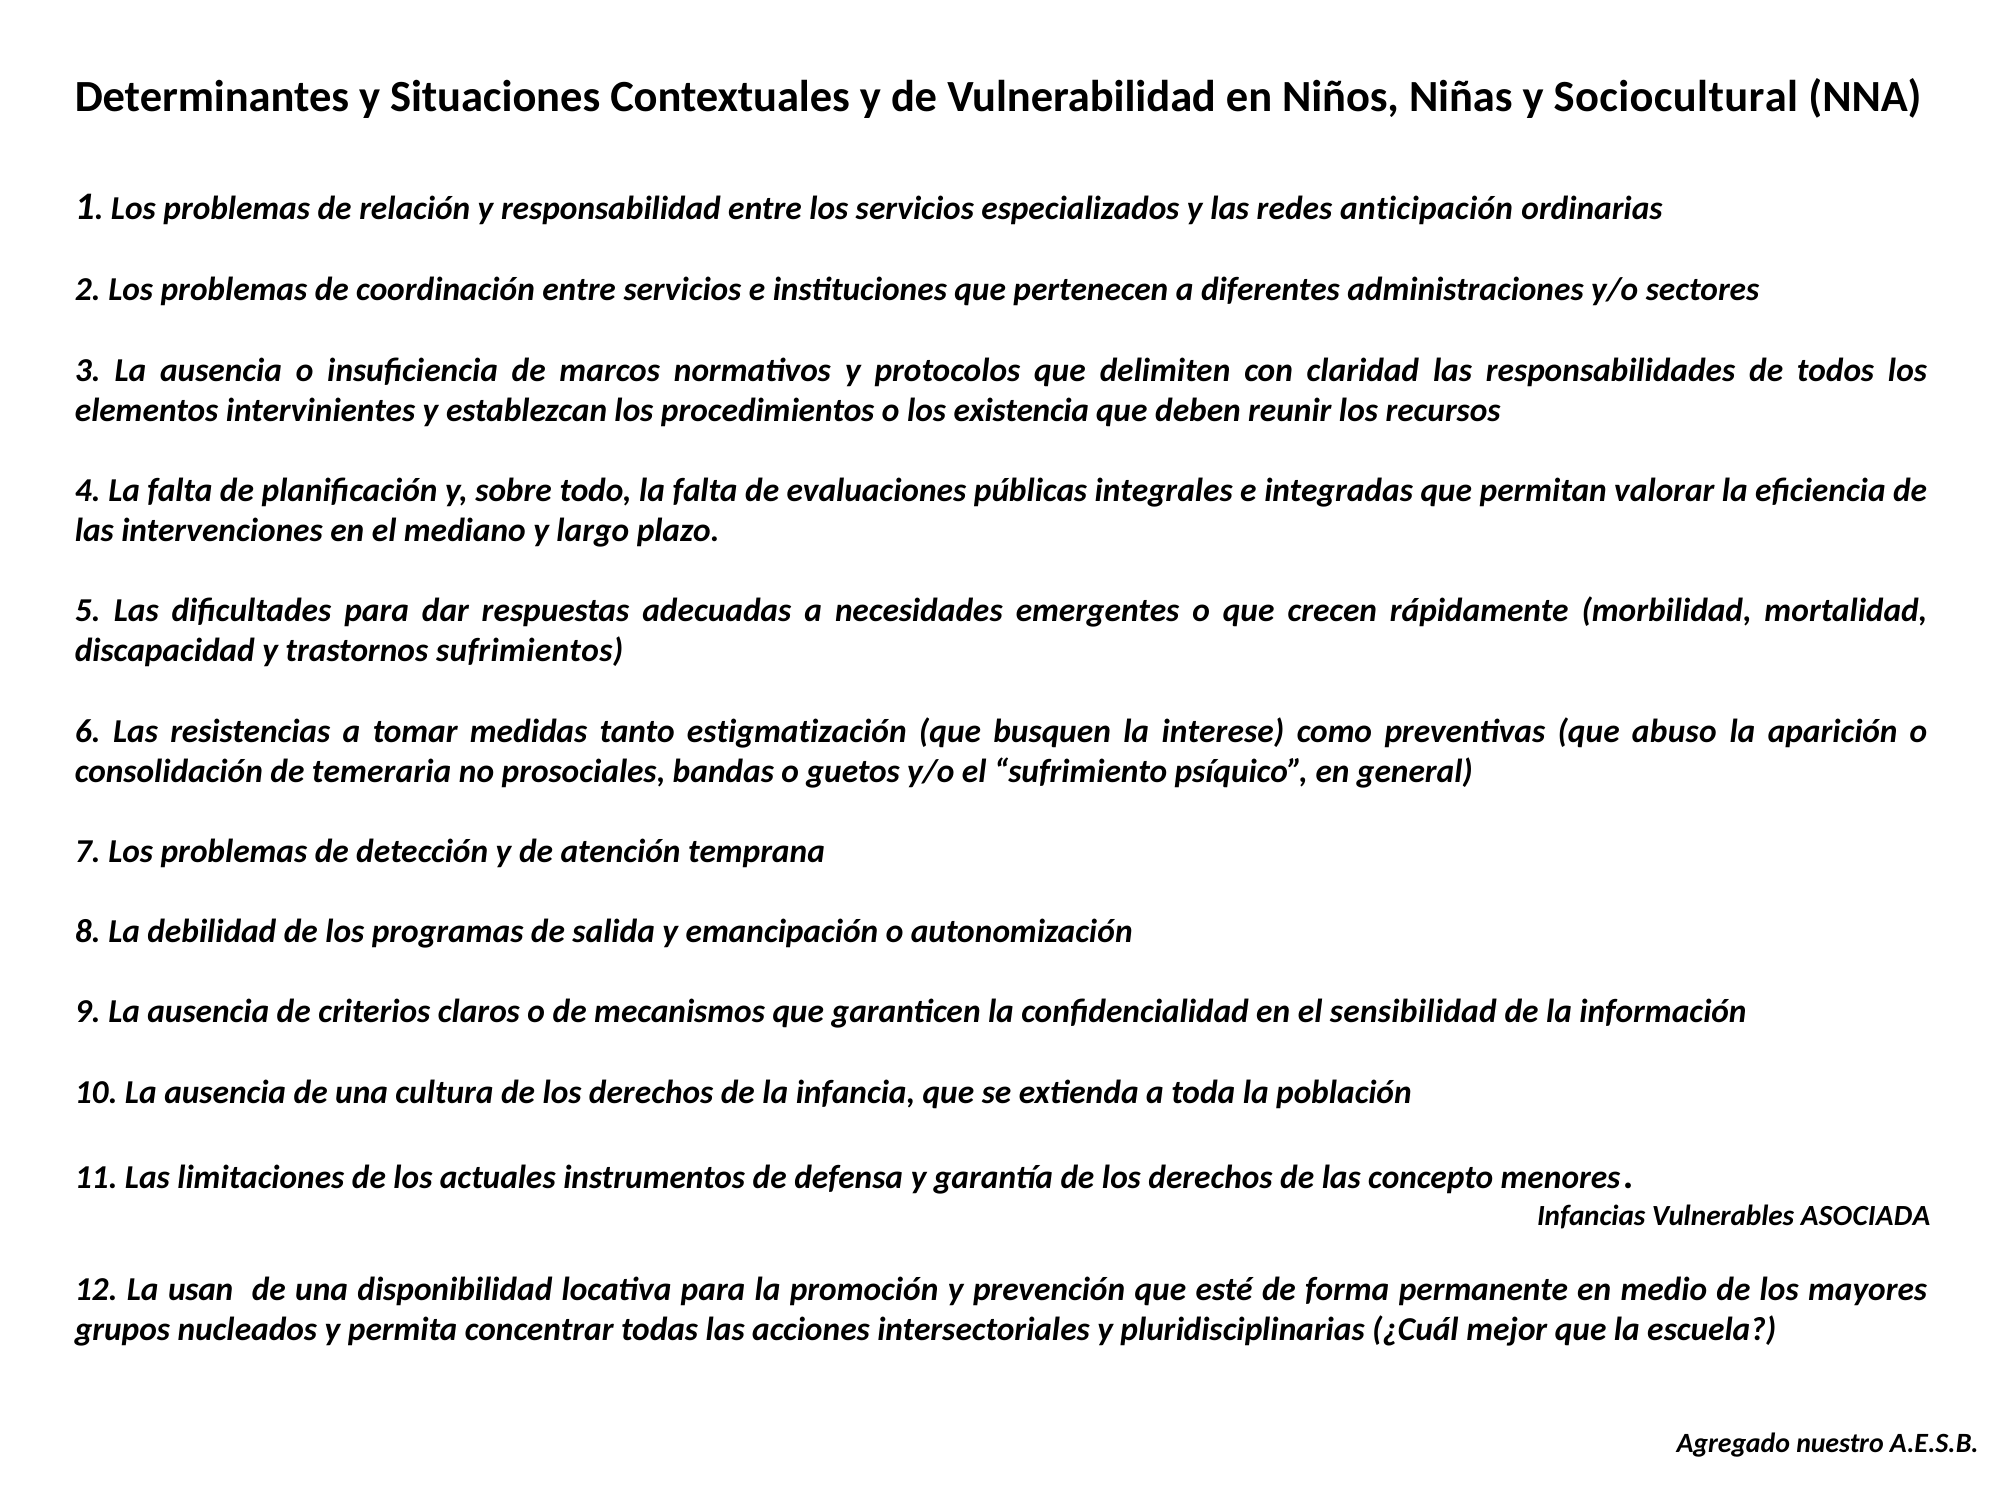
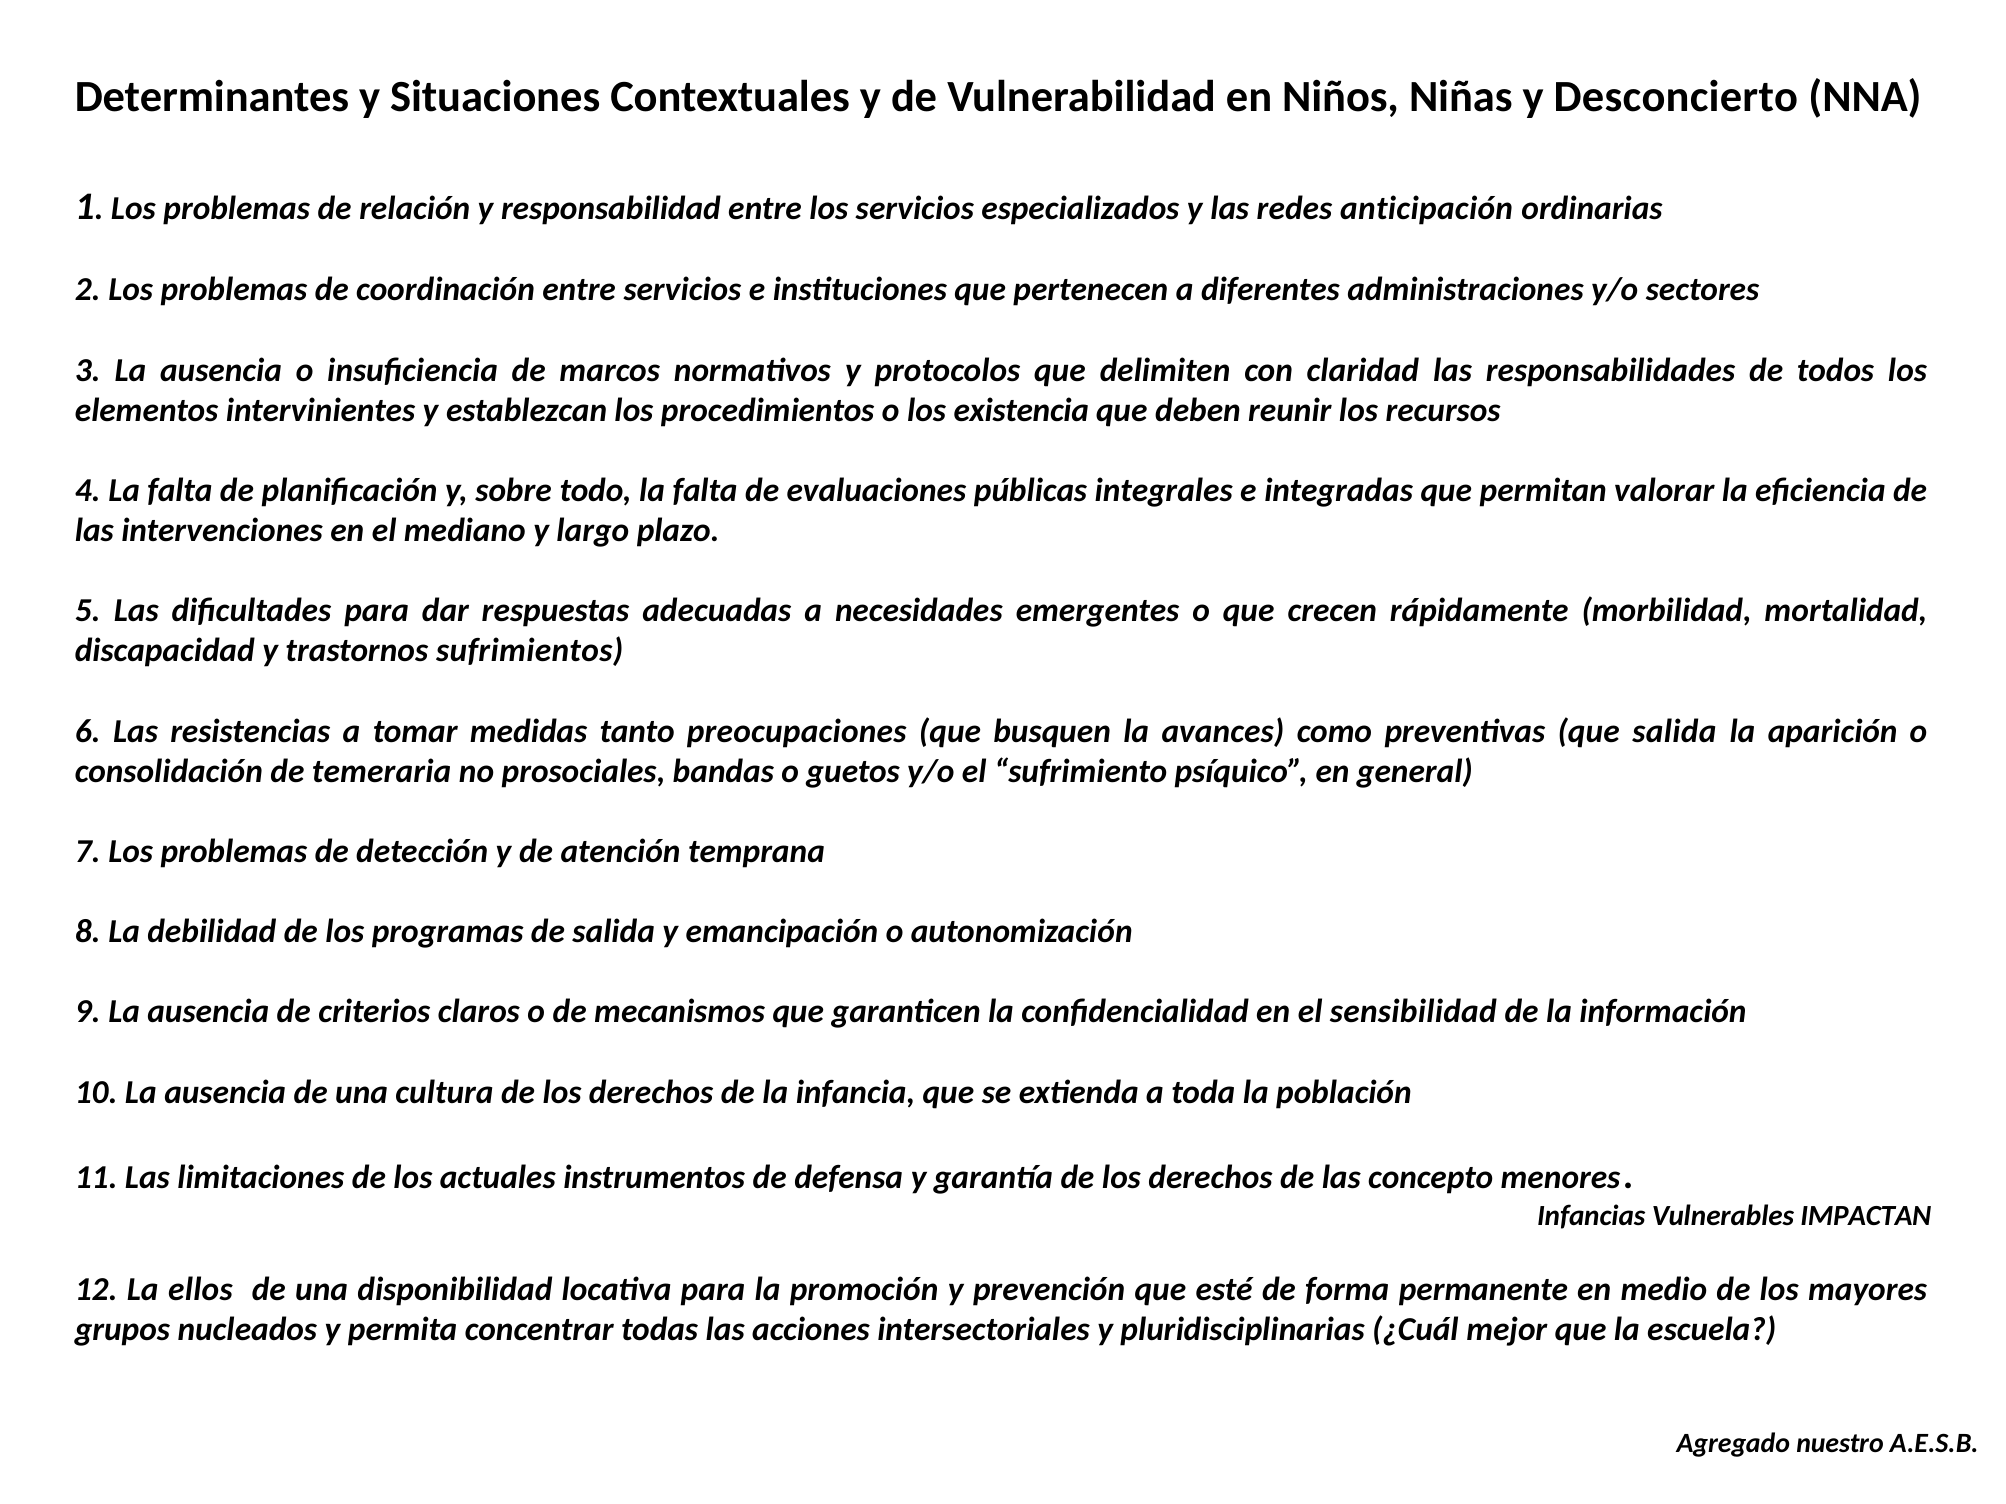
Sociocultural: Sociocultural -> Desconcierto (1676, 97)
estigmatización: estigmatización -> preocupaciones (797, 731)
interese: interese -> avances (1223, 731)
que abuso: abuso -> salida (1674, 731)
ASOCIADA: ASOCIADA -> IMPACTAN (1866, 1217)
usan: usan -> ellos (200, 1290)
